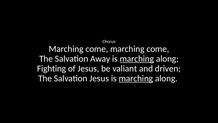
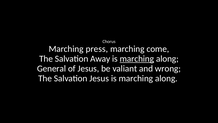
come: come -> press (97, 49)
Fighting: Fighting -> General (52, 68)
driven: driven -> wrong (168, 68)
marching underline: present -> none (136, 78)
